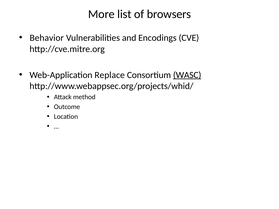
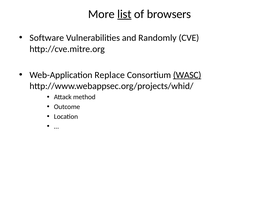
list underline: none -> present (124, 14)
Behavior: Behavior -> Software (47, 38)
Encodings: Encodings -> Randomly (157, 38)
